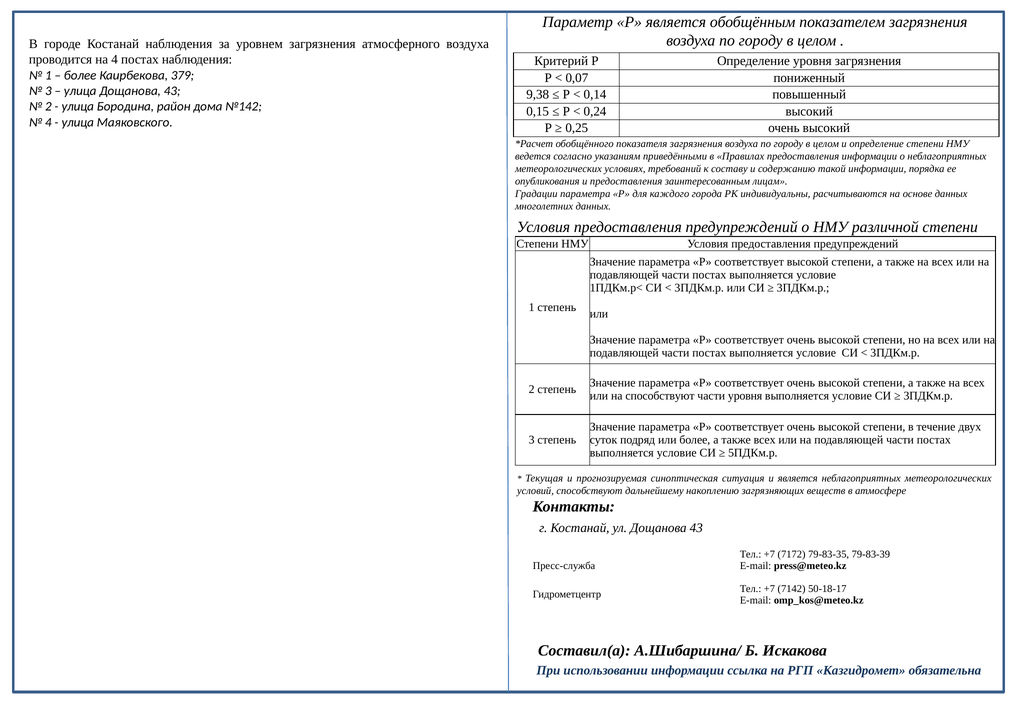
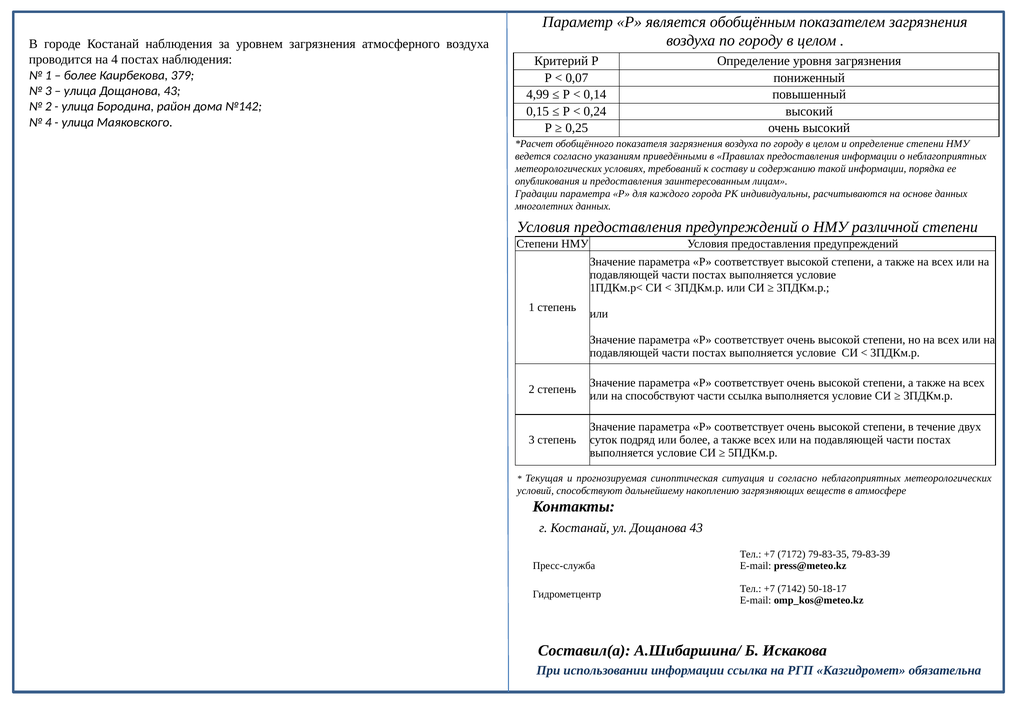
9,38: 9,38 -> 4,99 (538, 95)
части уровня: уровня -> ссылка (745, 396)
и является: является -> согласно (798, 478)
